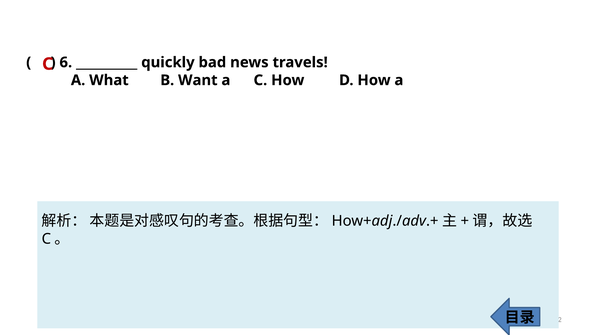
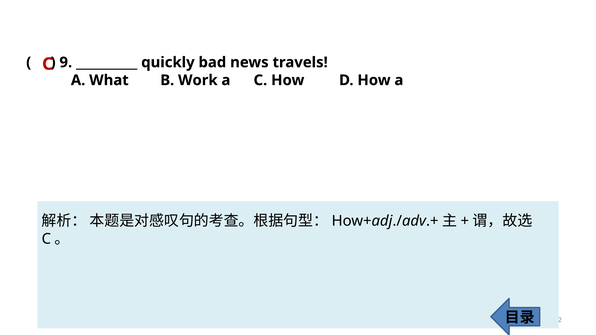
6: 6 -> 9 (66, 62)
Want: Want -> Work (198, 80)
